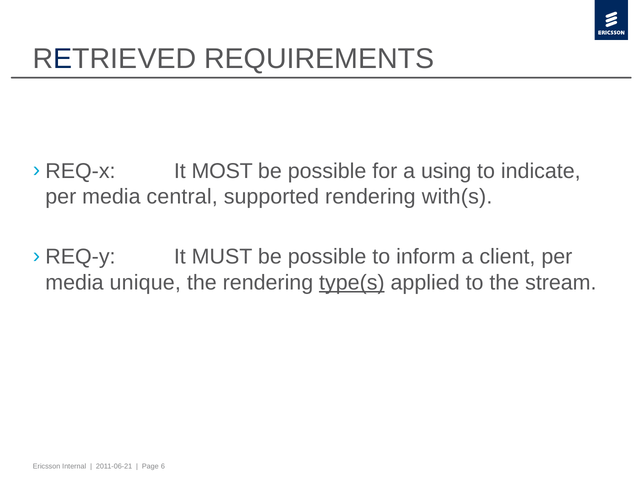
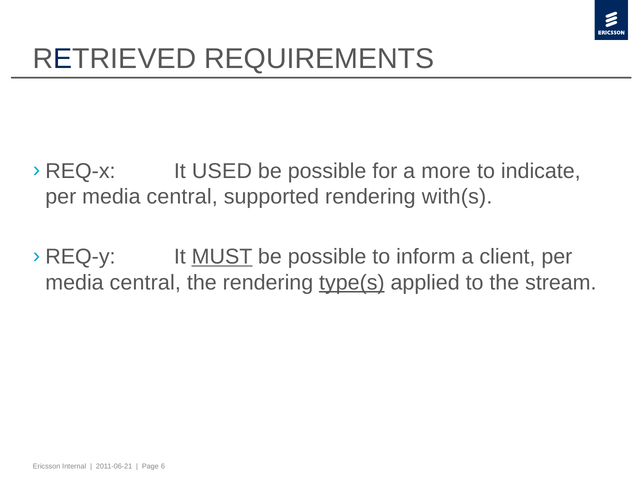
MOST: MOST -> USED (222, 171)
using: using -> more (446, 171)
MUST underline: none -> present (222, 257)
unique: unique -> central (145, 283)
